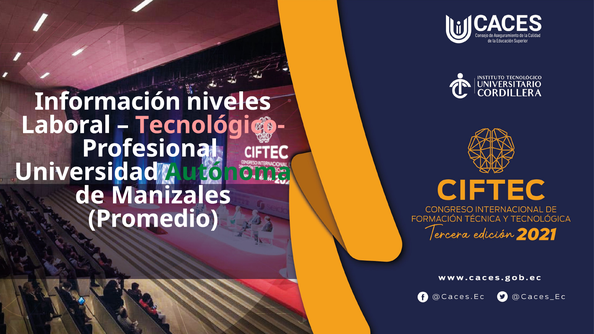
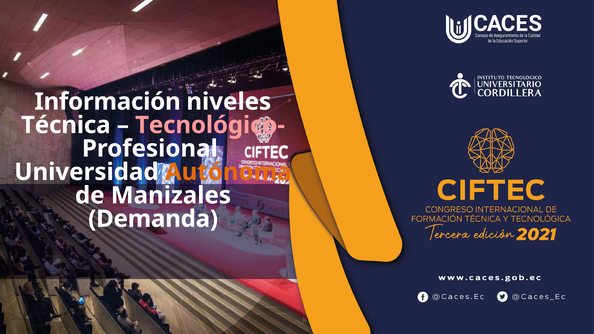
Laboral: Laboral -> Técnica (66, 125)
Autónoma colour: green -> orange (228, 172)
Promedio: Promedio -> Demanda (153, 219)
